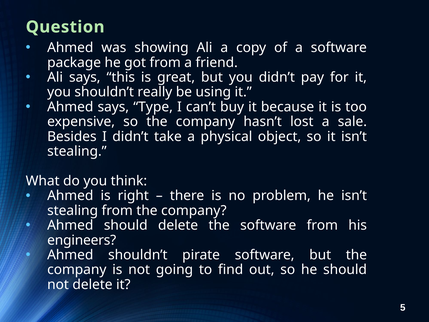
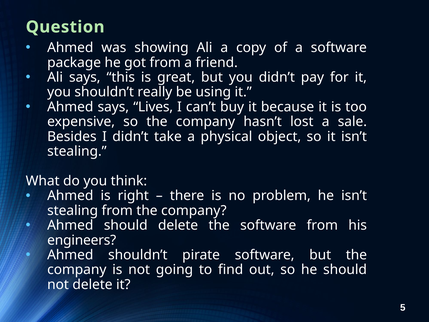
Type: Type -> Lives (153, 107)
